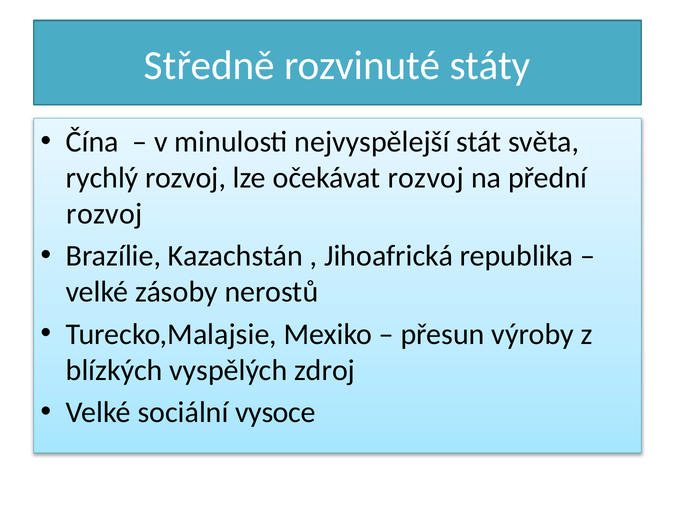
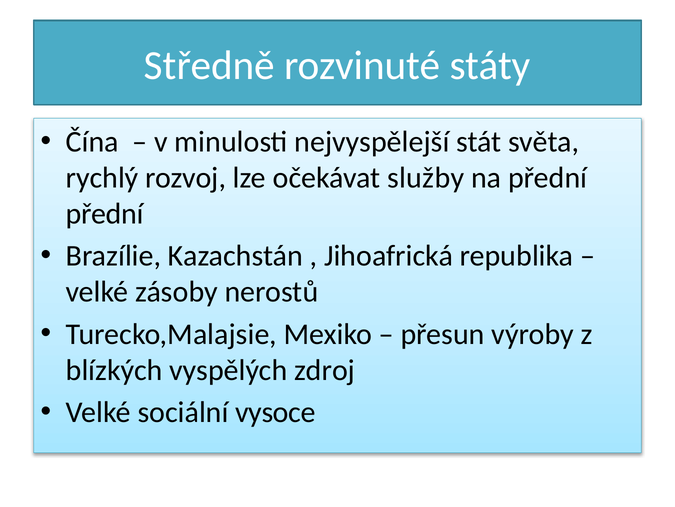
očekávat rozvoj: rozvoj -> služby (426, 178)
rozvoj: rozvoj -> přední (105, 214)
